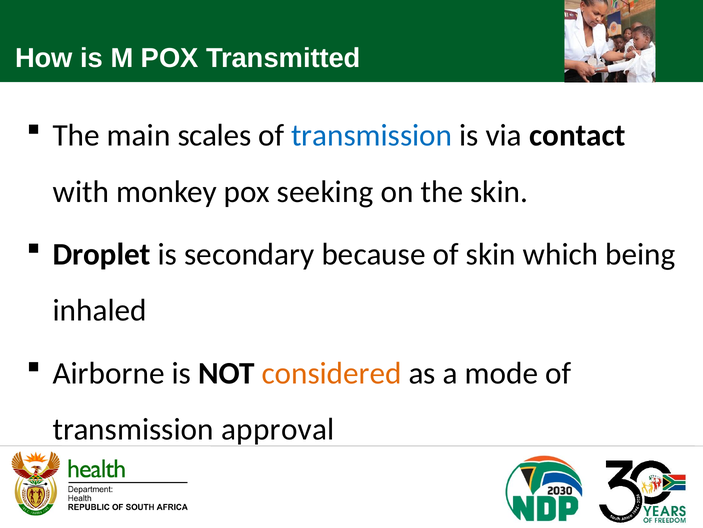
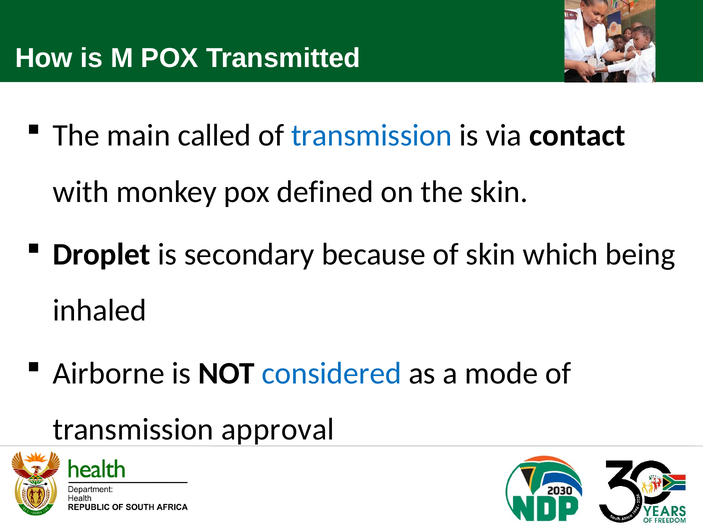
scales: scales -> called (214, 135)
seeking: seeking -> defined (325, 191)
considered colour: orange -> blue (332, 373)
